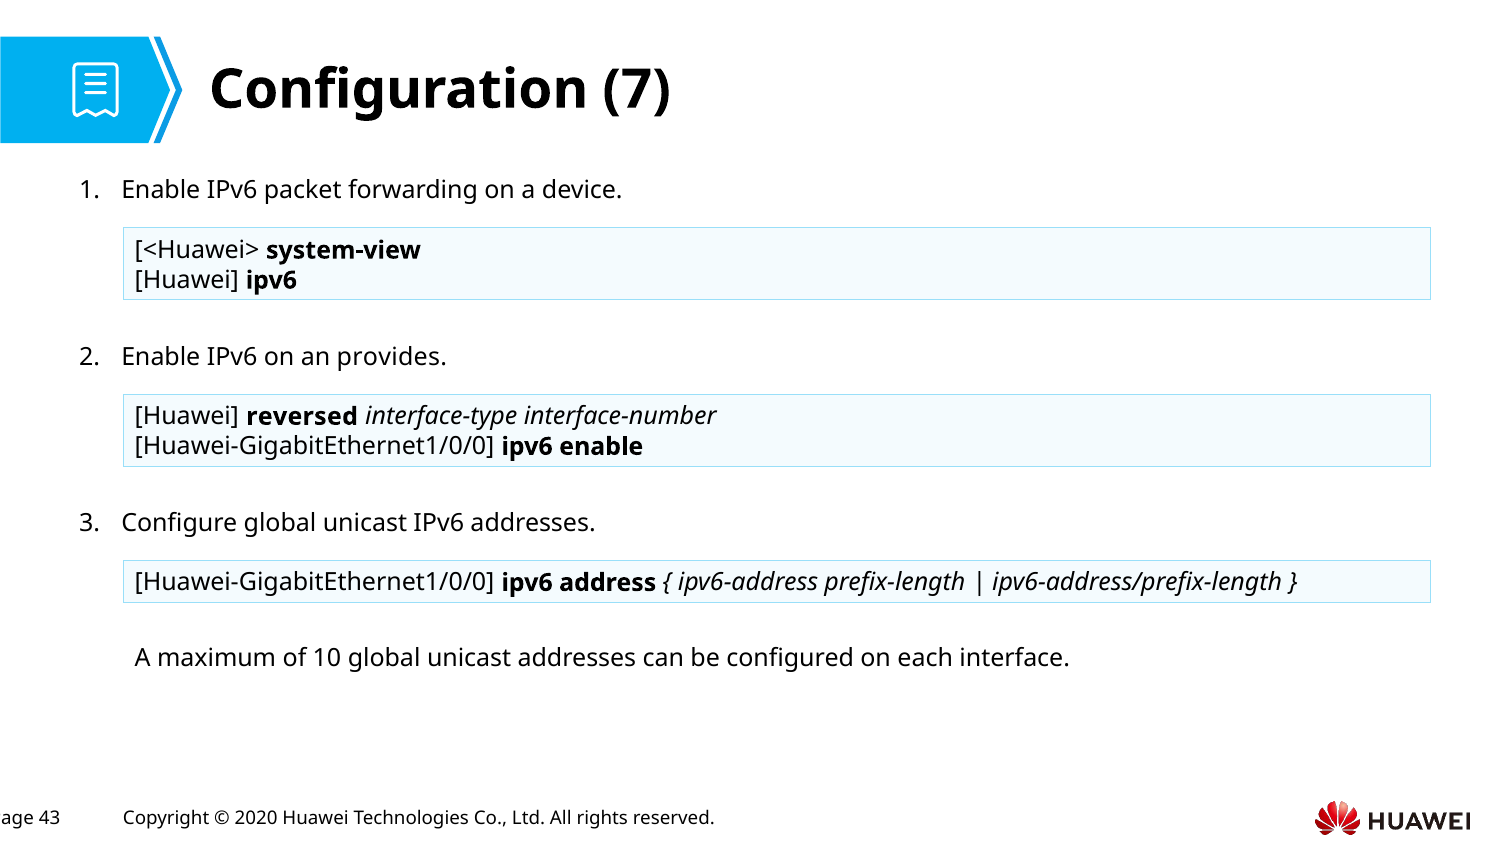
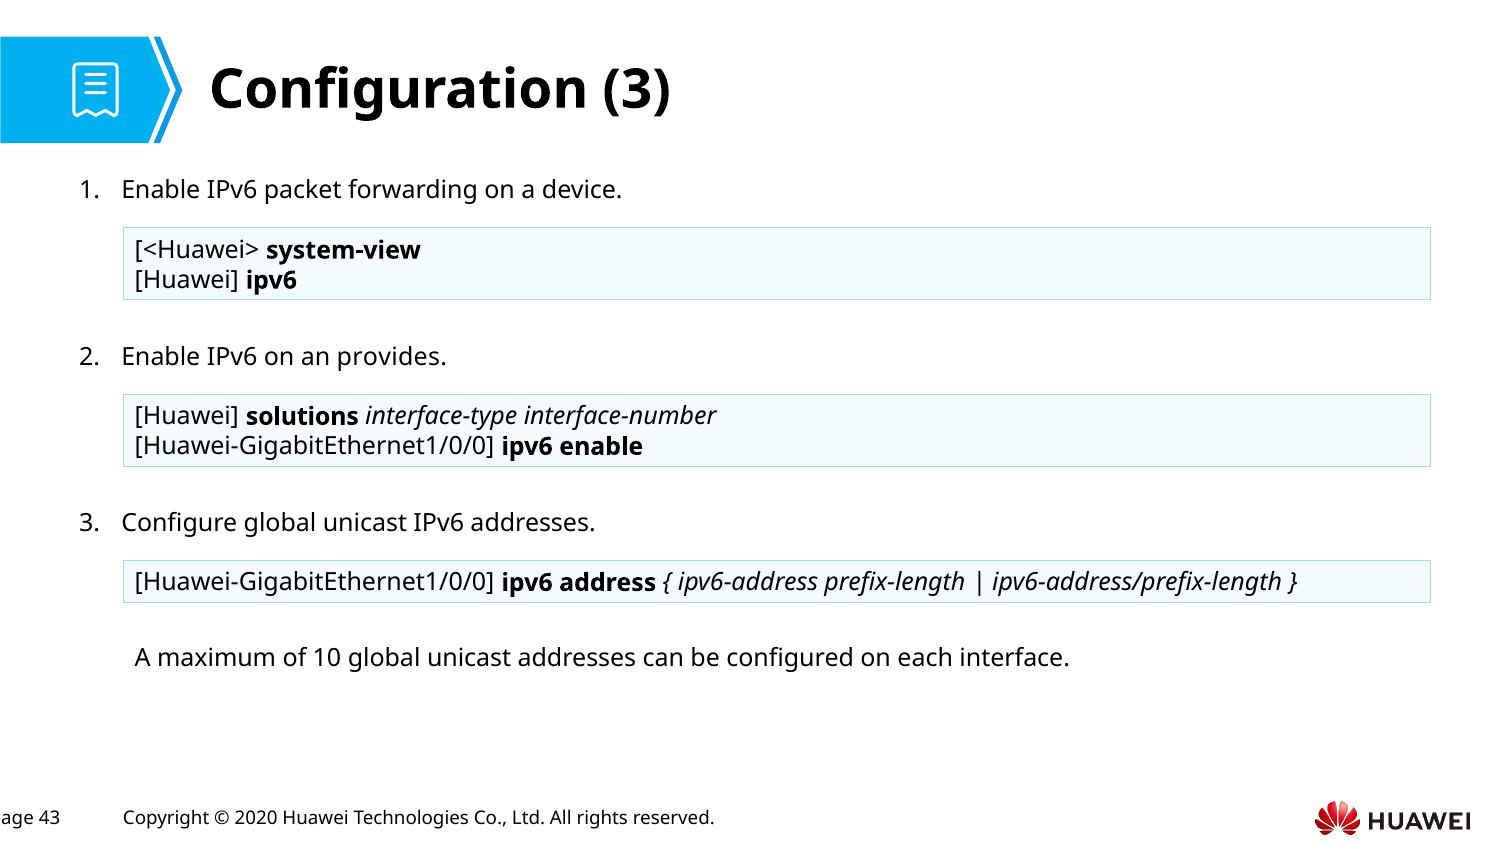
Configuration 7: 7 -> 3 (637, 90)
reversed: reversed -> solutions (302, 417)
